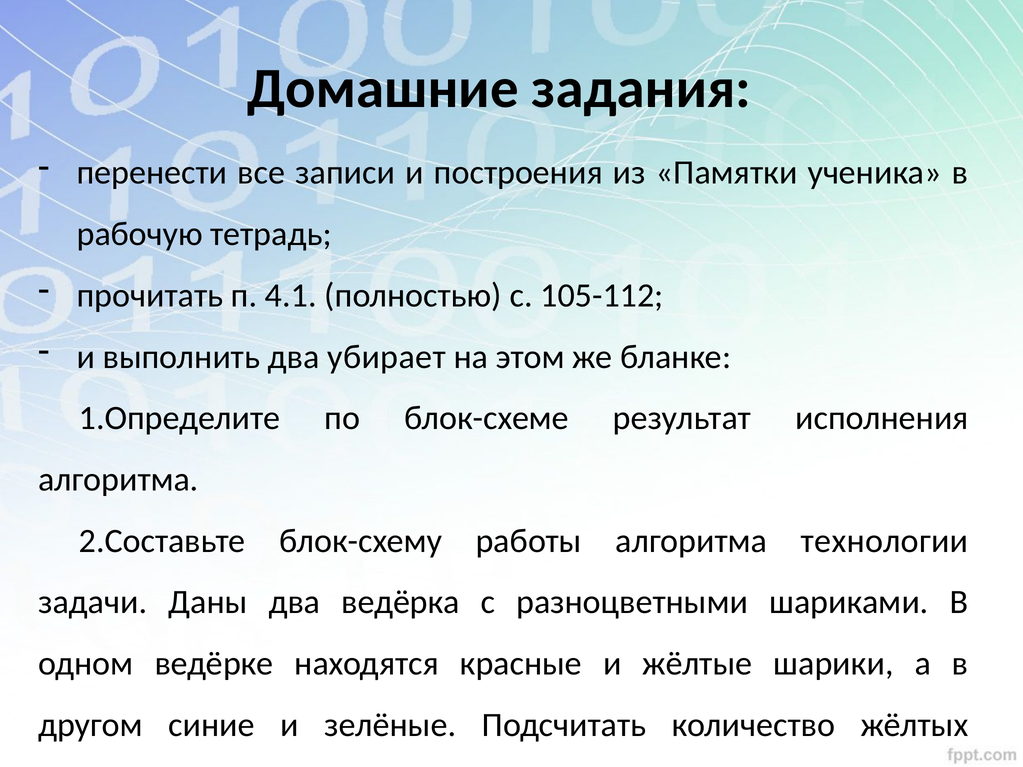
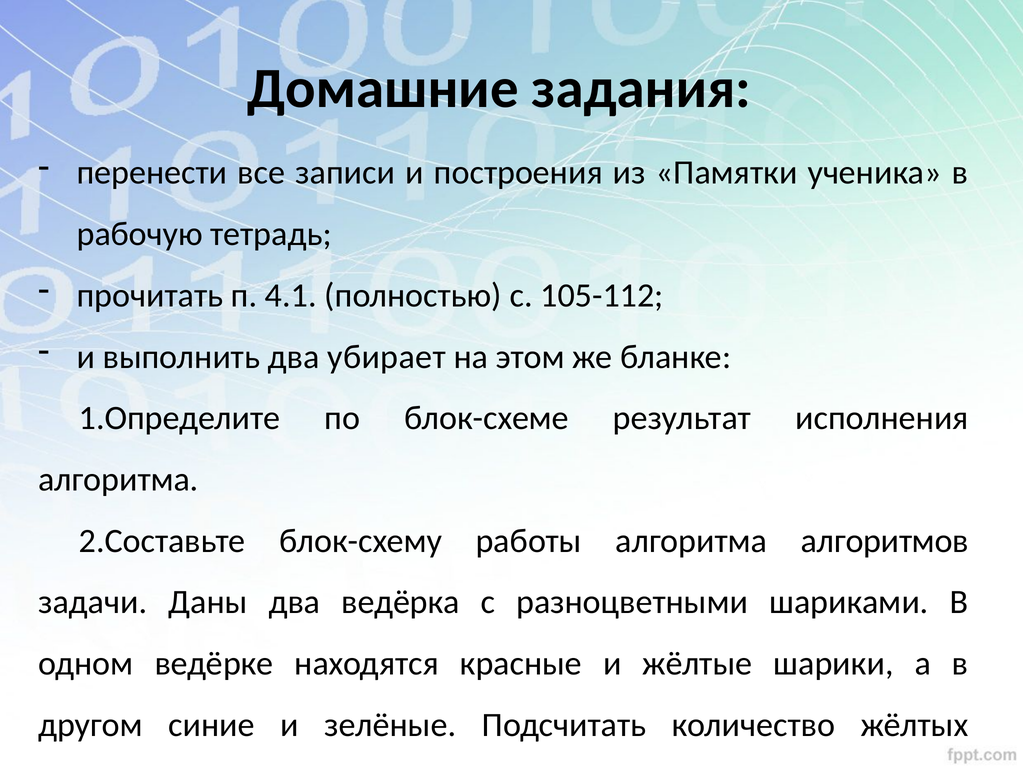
технологии: технологии -> алгоритмов (885, 541)
